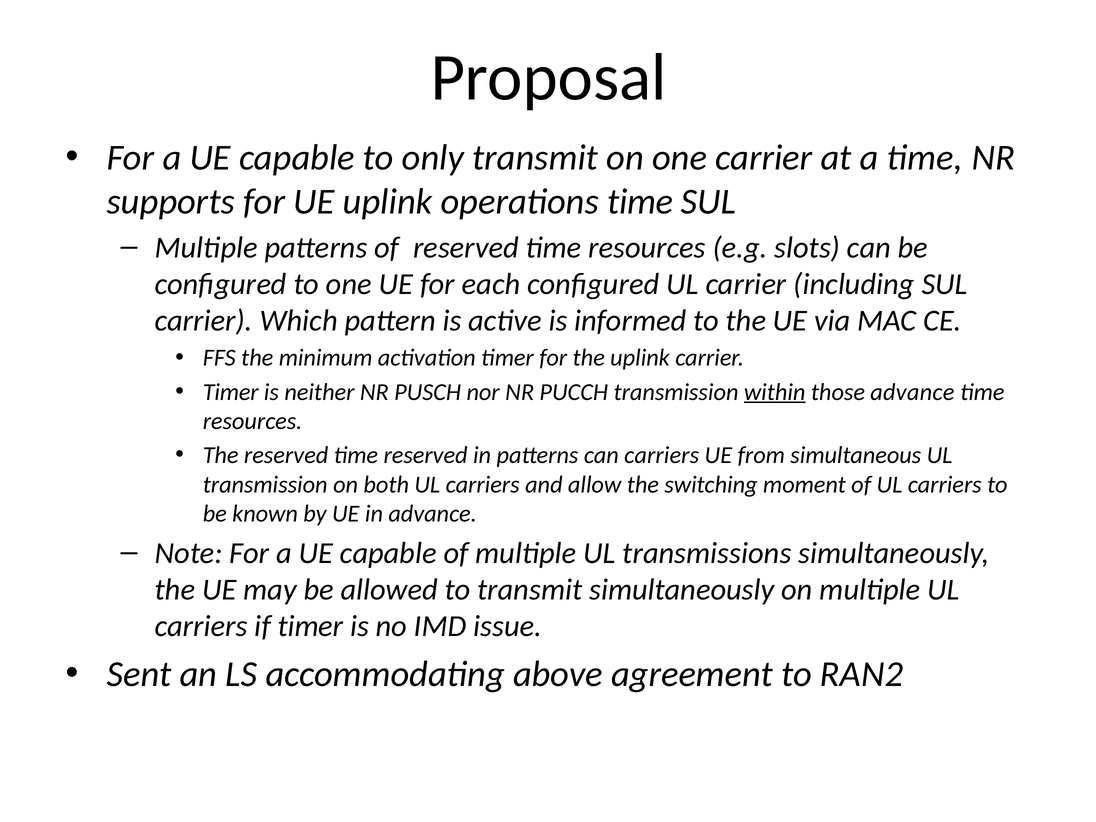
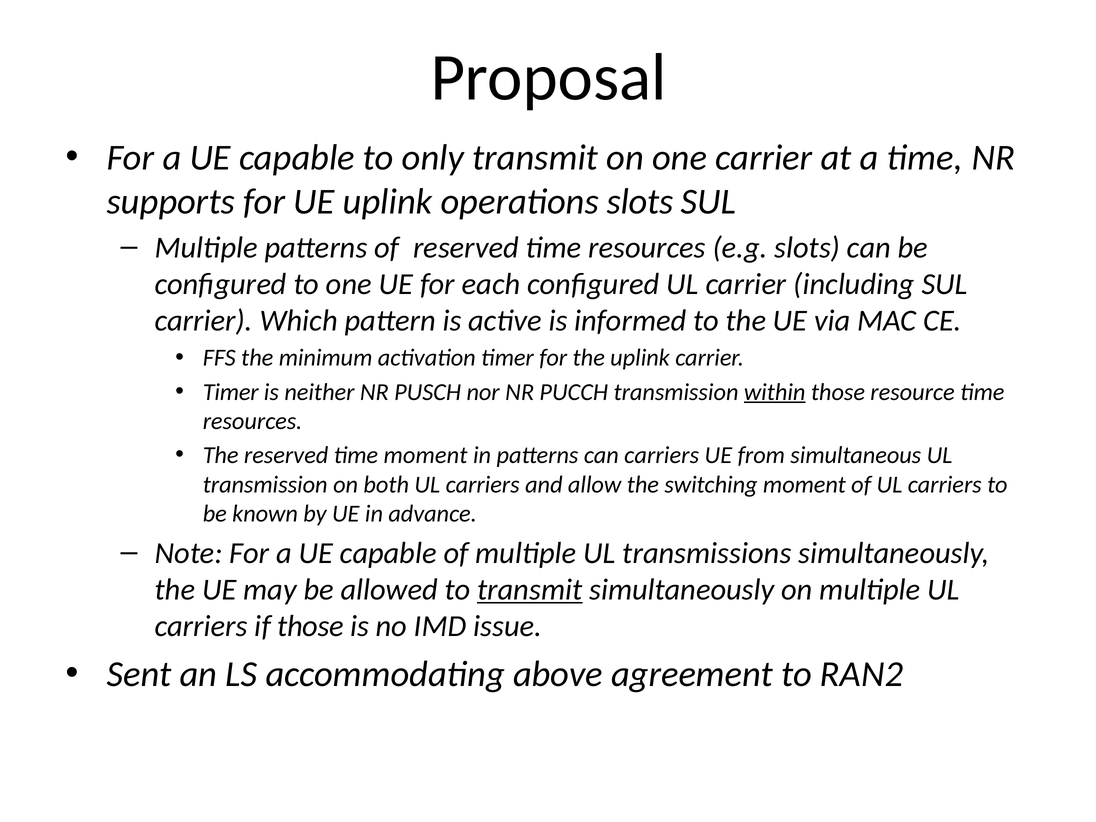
operations time: time -> slots (640, 202)
those advance: advance -> resource (913, 392)
time reserved: reserved -> moment (426, 455)
transmit underline: none -> present (530, 590)
if timer: timer -> those (311, 626)
